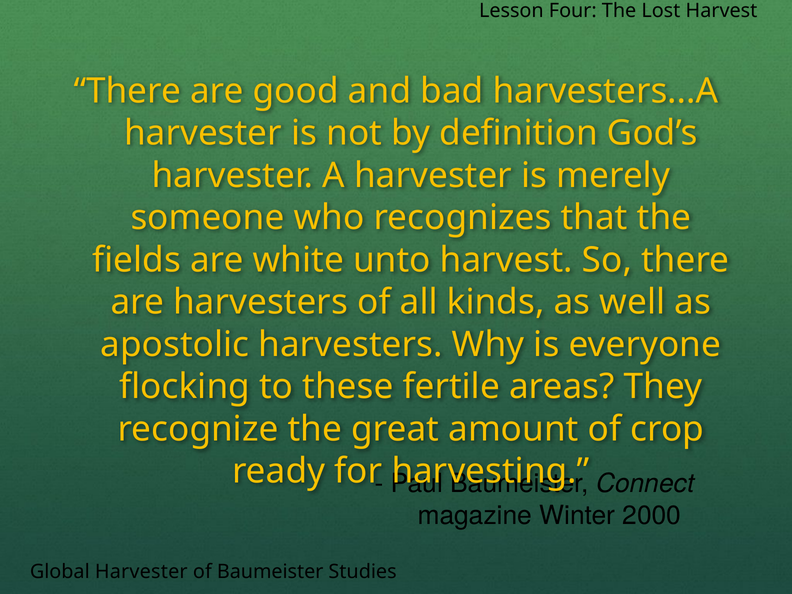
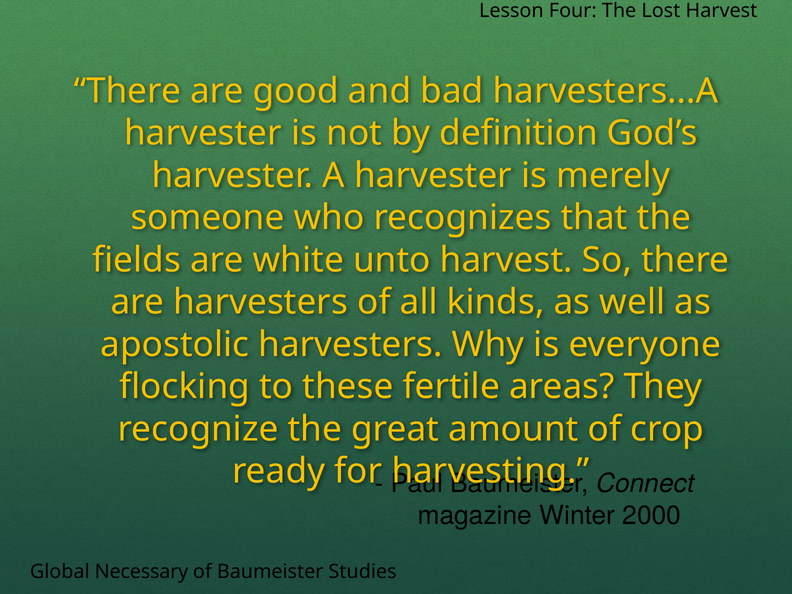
Global Harvester: Harvester -> Necessary (141, 572)
